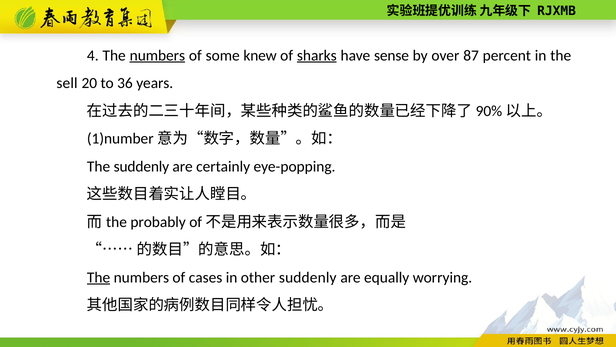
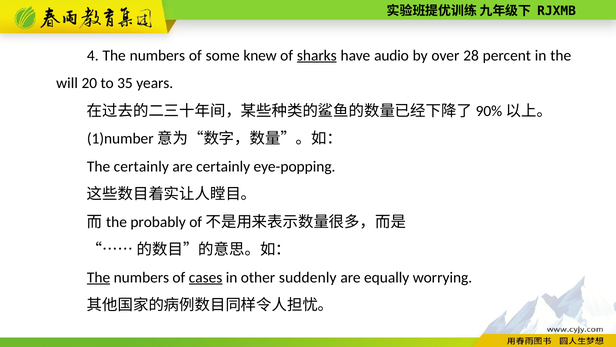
numbers underline: present -> none (157, 55)
sense: sense -> audio (391, 55)
87: 87 -> 28 (471, 55)
sell: sell -> will (67, 83)
36: 36 -> 35 (125, 83)
The suddenly: suddenly -> certainly (141, 166)
cases underline: none -> present (206, 277)
